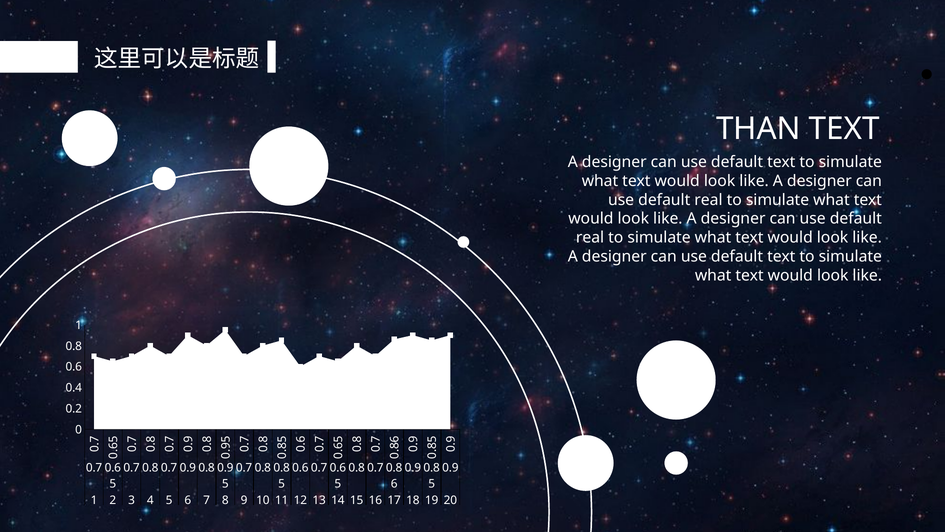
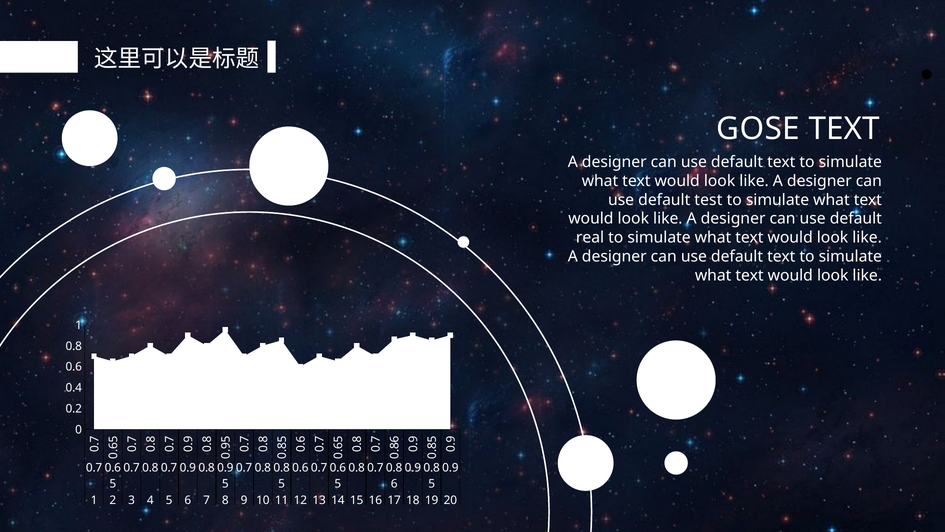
THAN: THAN -> GOSE (758, 129)
real: real -> test (708, 200)
